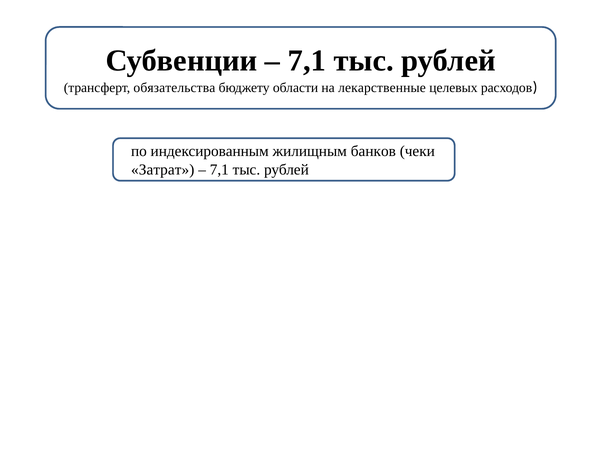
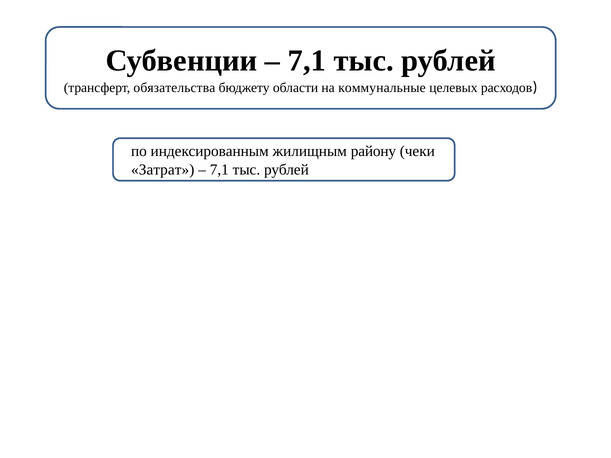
лекарственные: лекарственные -> коммунальные (382, 88)
банков: банков -> району (373, 151)
